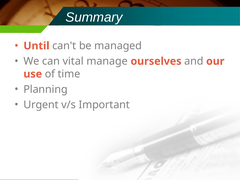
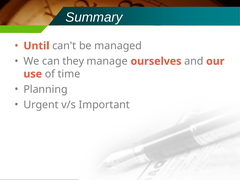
vital: vital -> they (73, 61)
